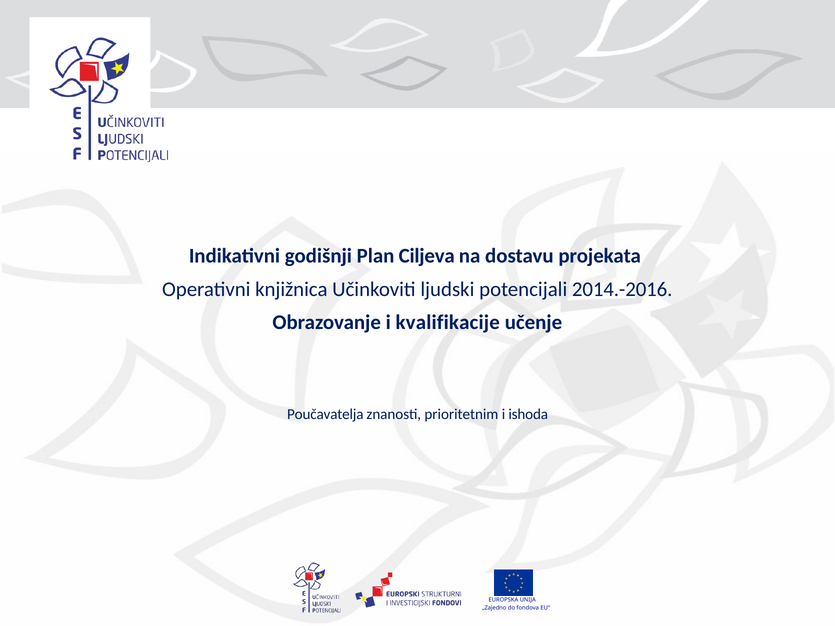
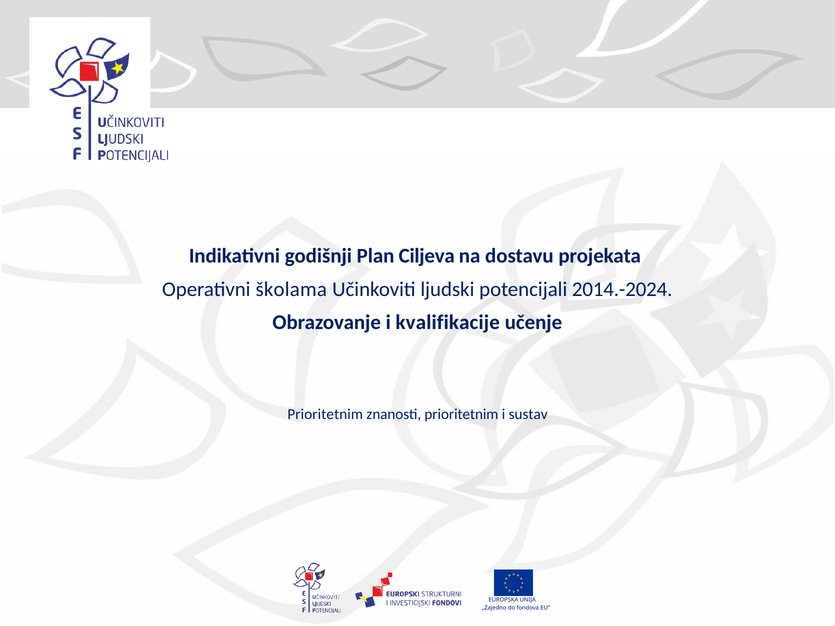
knjižnica: knjižnica -> školama (291, 290)
2014.-2016: 2014.-2016 -> 2014.-2024 (622, 290)
Poučavatelja: Poučavatelja -> Prioritetnim (325, 414)
ishoda: ishoda -> sustav (528, 414)
